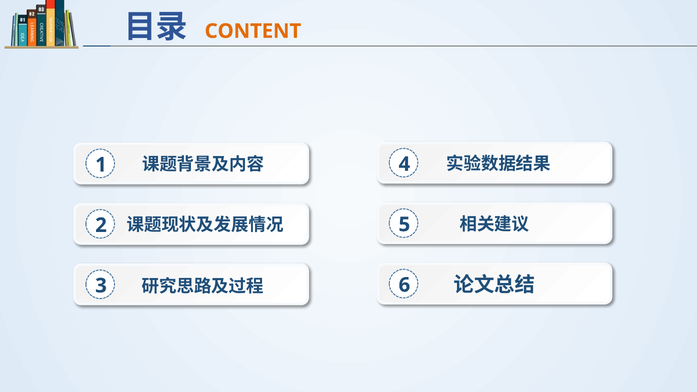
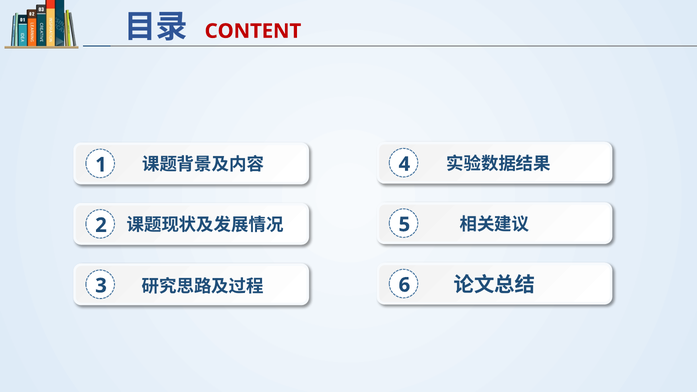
CONTENT colour: orange -> red (253, 31)
